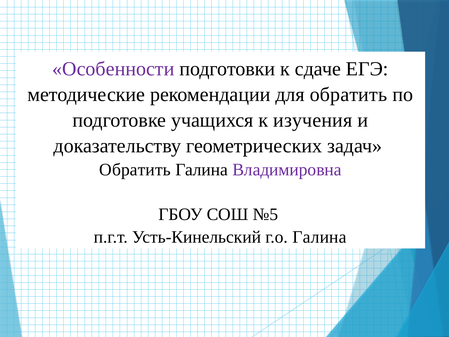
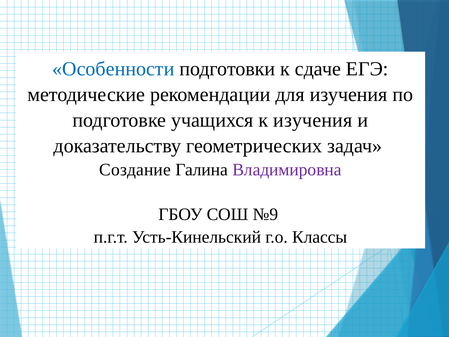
Особенности colour: purple -> blue (113, 69)
для обратить: обратить -> изучения (349, 95)
Обратить: Обратить -> Создание (135, 170)
№5: №5 -> №9 (266, 214)
г.о Галина: Галина -> Классы (320, 237)
